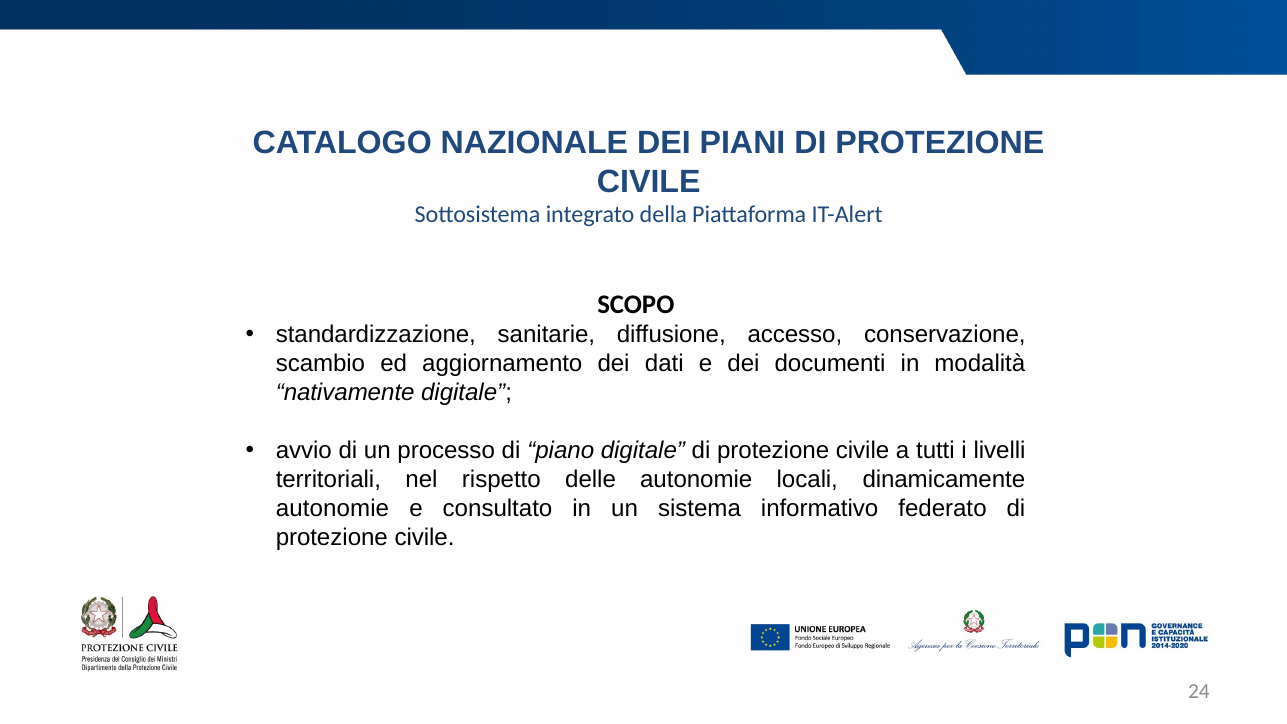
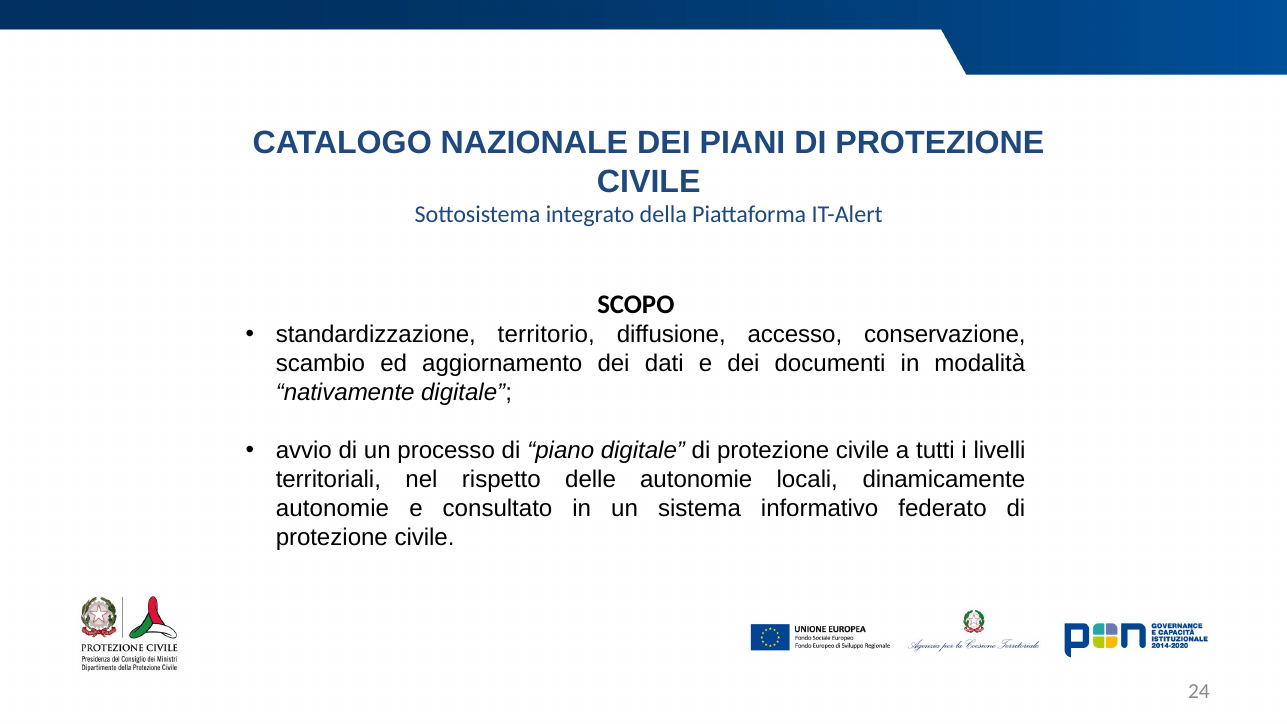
sanitarie: sanitarie -> territorio (546, 335)
